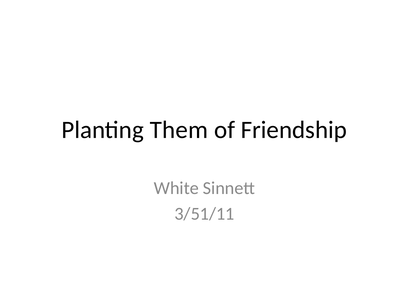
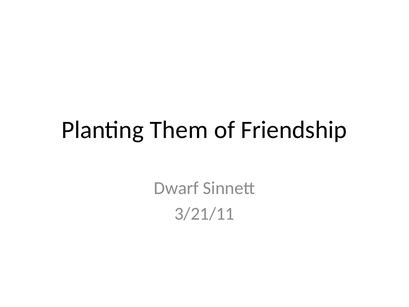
White: White -> Dwarf (176, 188)
3/51/11: 3/51/11 -> 3/21/11 (204, 214)
